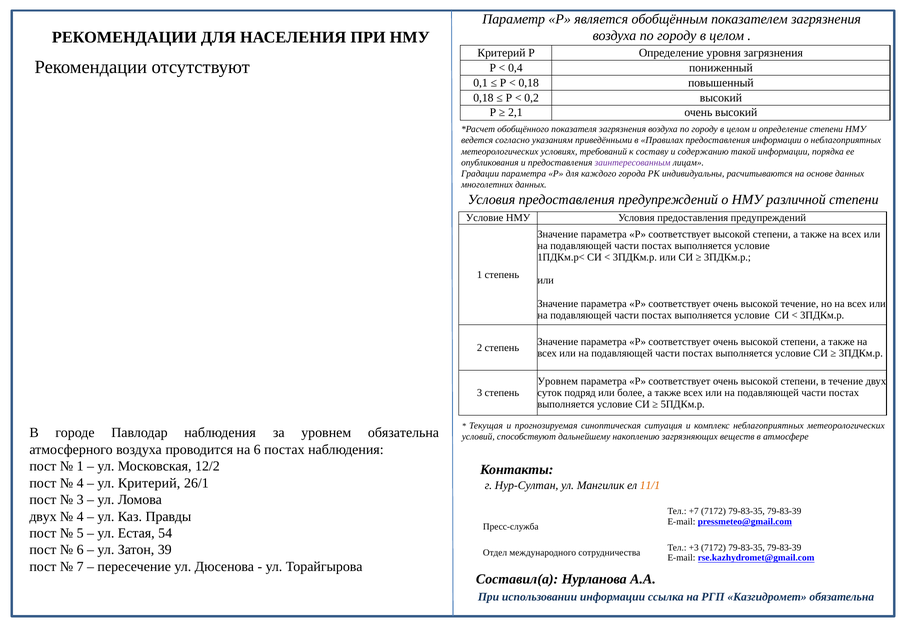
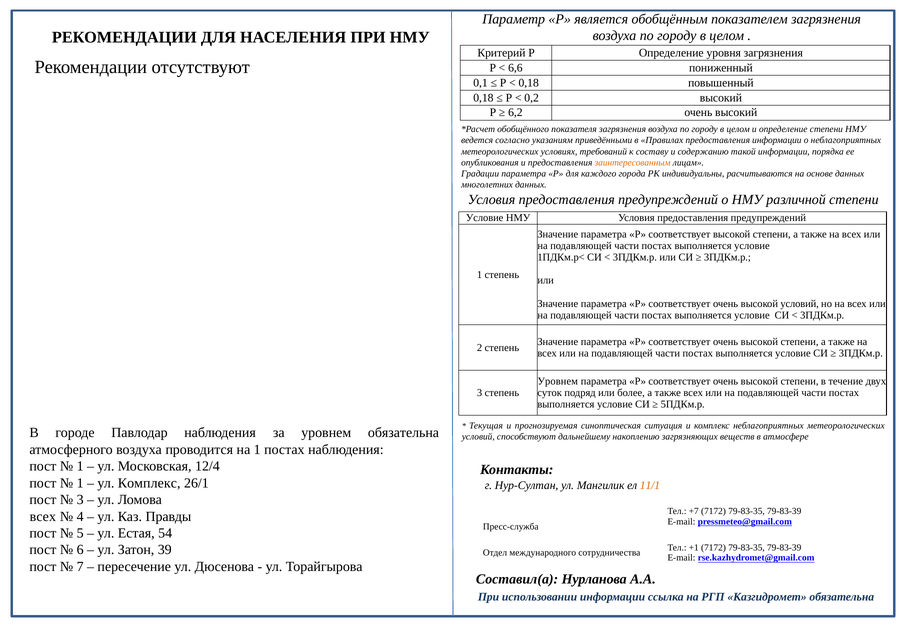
0,4: 0,4 -> 6,6 (515, 68)
2,1: 2,1 -> 6,2 (515, 113)
заинтересованным colour: purple -> orange (633, 163)
высокой течение: течение -> условий (800, 304)
на 6: 6 -> 1 (257, 450)
12/2: 12/2 -> 12/4 (207, 466)
4: 4 -> 1 (80, 483)
ул Критерий: Критерий -> Комплекс (149, 483)
двух: двух -> всех (43, 517)
+3: +3 -> +1 (694, 548)
